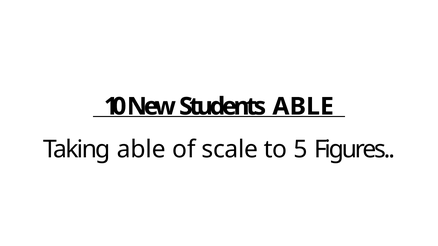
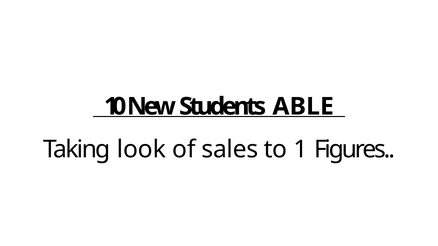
Taking able: able -> look (141, 150)
scale: scale -> sales (230, 150)
5: 5 -> 1 (301, 150)
